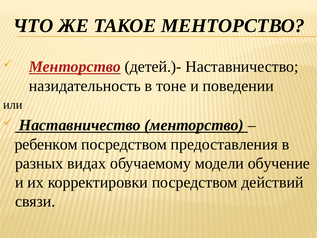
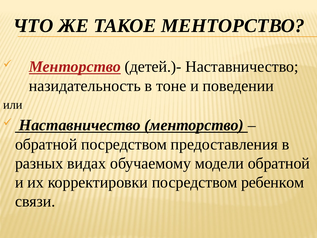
ребенком: ребенком -> обратной (46, 144)
модели обучение: обучение -> обратной (279, 163)
действий: действий -> ребенком (273, 182)
